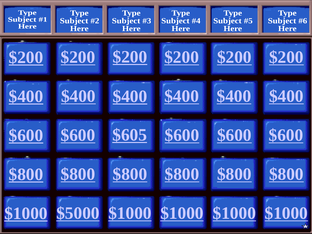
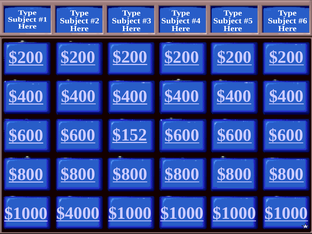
$605: $605 -> $152 (130, 135)
$5000: $5000 -> $4000 (78, 213)
